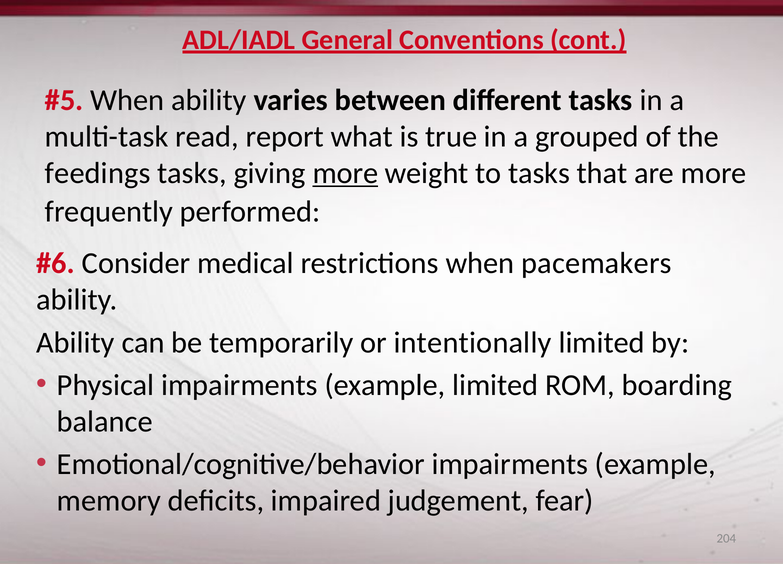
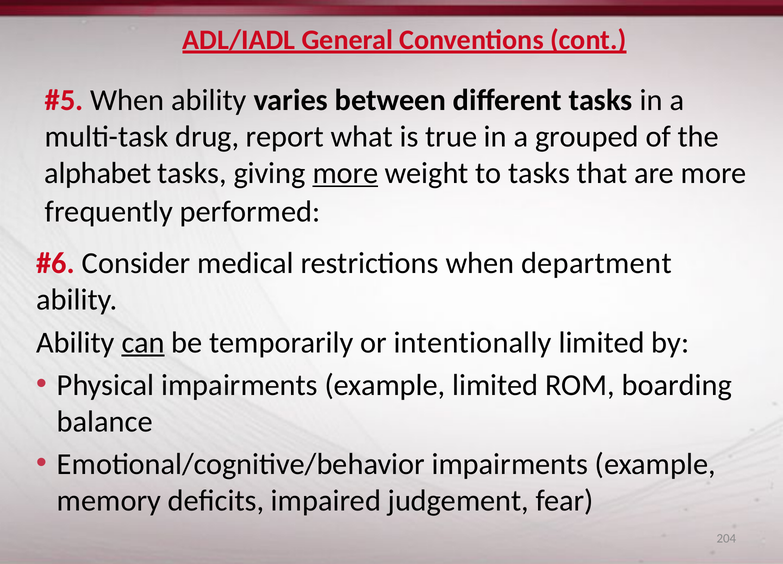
read: read -> drug (207, 137)
feedings: feedings -> alphabet (98, 173)
pacemakers: pacemakers -> department (596, 263)
can underline: none -> present (143, 342)
